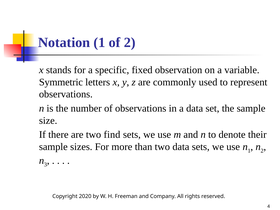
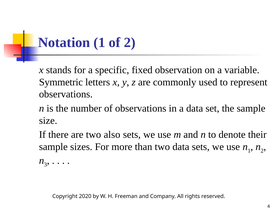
find: find -> also (112, 135)
